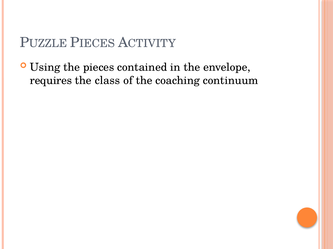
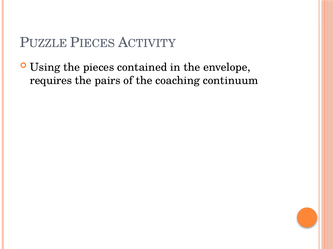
class: class -> pairs (108, 81)
